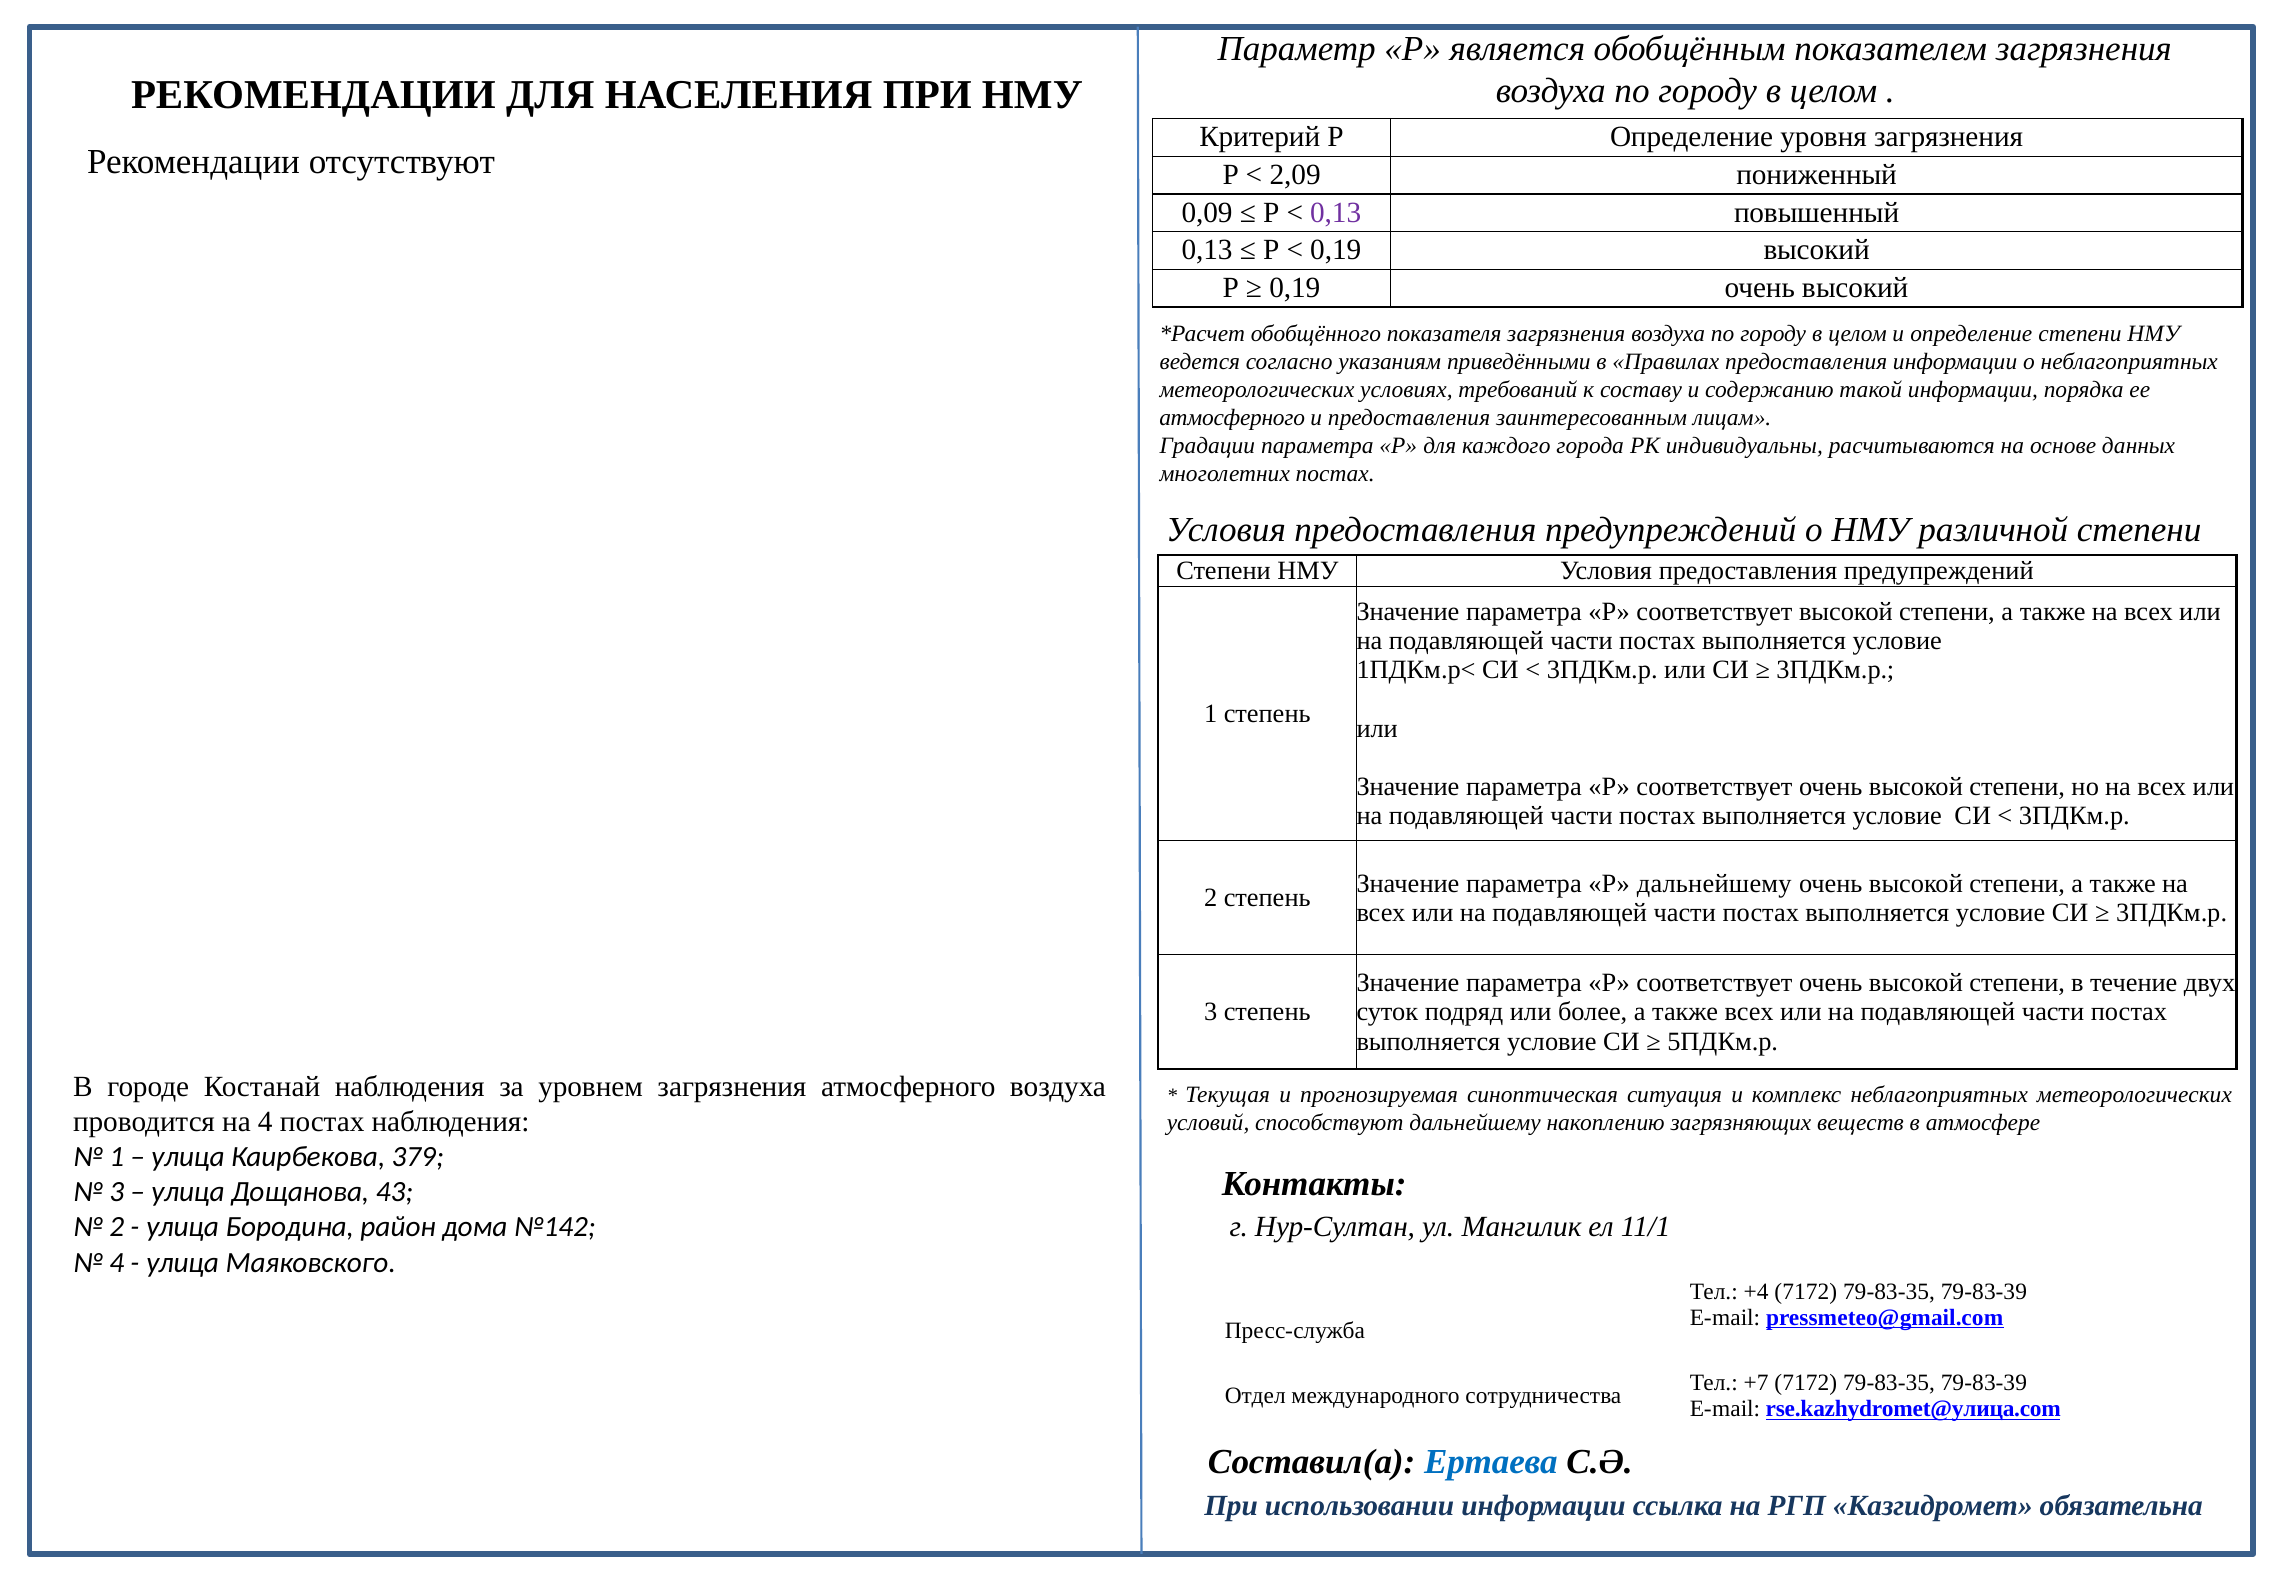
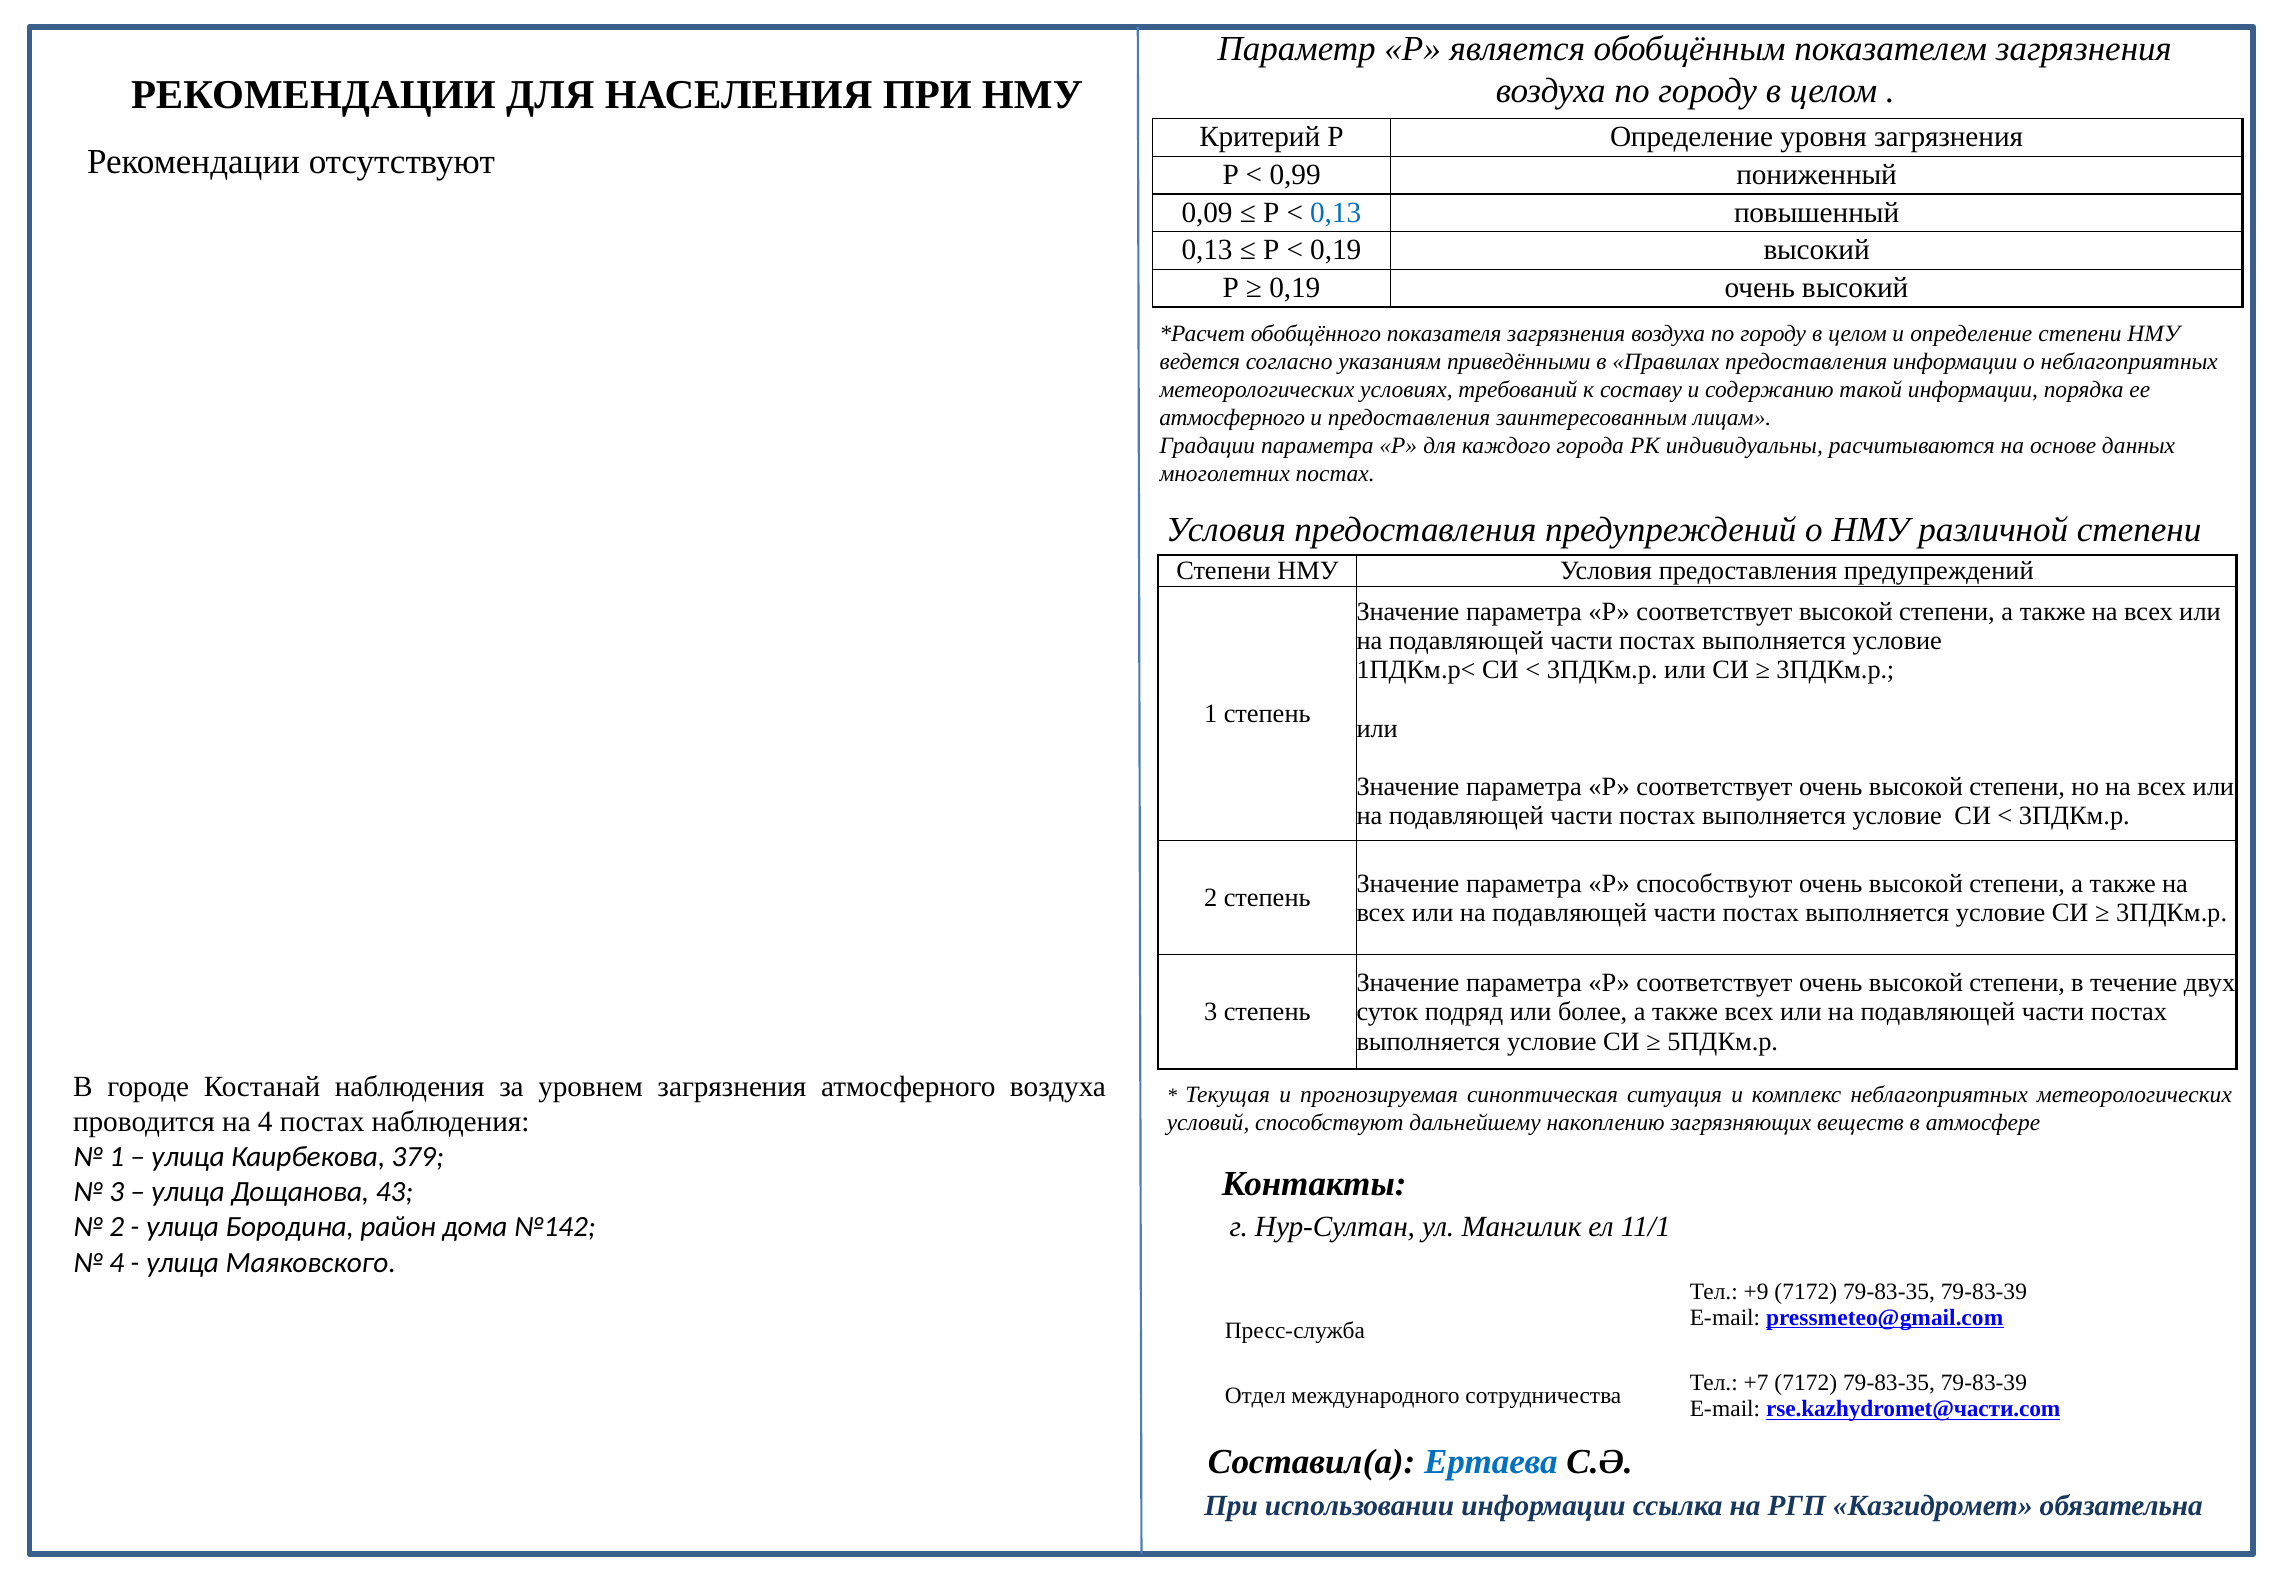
2,09: 2,09 -> 0,99 (1295, 175)
0,13 colour: purple -> blue (1336, 212)
Р дальнейшему: дальнейшему -> способствуют (1714, 883)
+4: +4 -> +9 (1756, 1291)
rse.kazhydromet@улица.com: rse.kazhydromet@улица.com -> rse.kazhydromet@части.com (1913, 1408)
